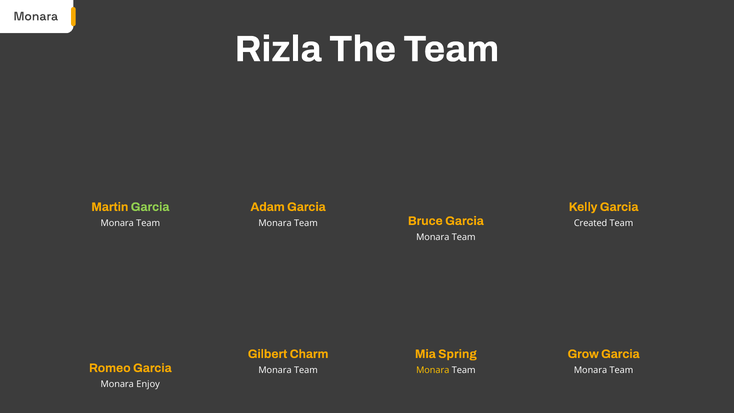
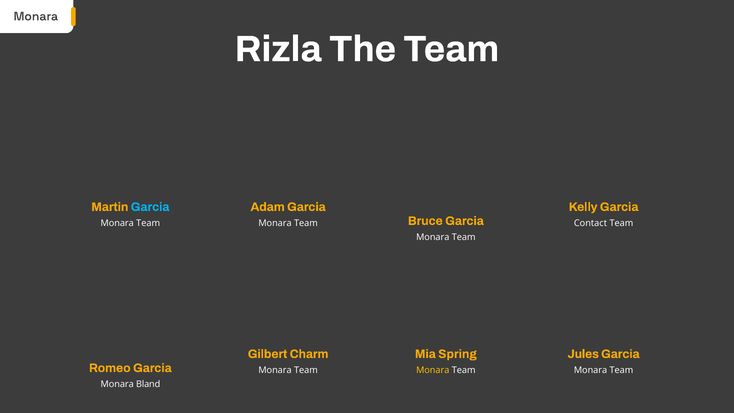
Garcia colour: light green -> light blue (150, 207)
Created: Created -> Contact (590, 223)
Grow: Grow -> Jules (583, 354)
Enjoy: Enjoy -> Bland (148, 384)
